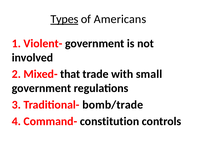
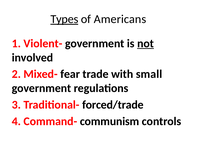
not underline: none -> present (146, 43)
that: that -> fear (70, 74)
bomb/trade: bomb/trade -> forced/trade (113, 105)
constitution: constitution -> communism (110, 121)
